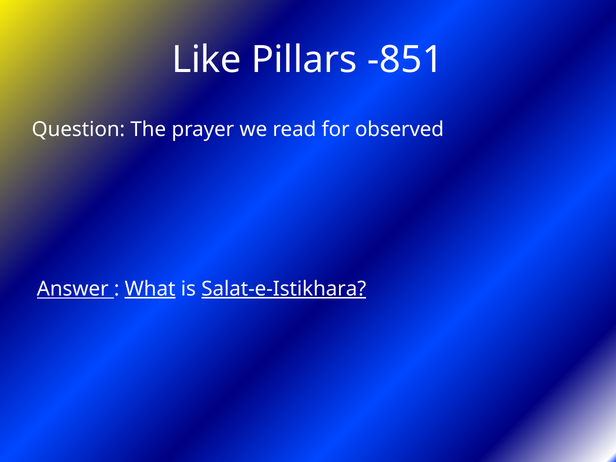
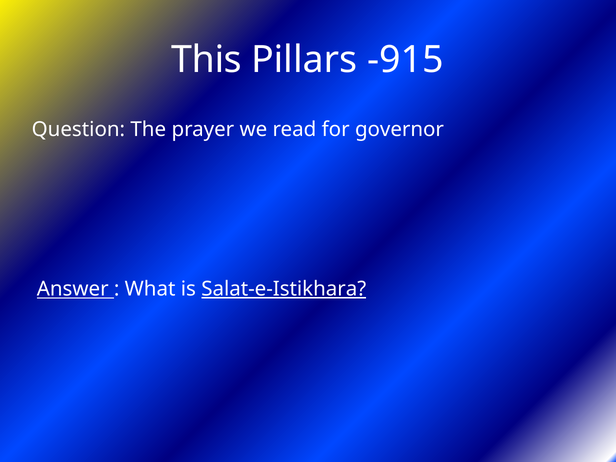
Like: Like -> This (207, 60)
-851: -851 -> -915 (406, 60)
observed: observed -> governor (399, 130)
What underline: present -> none (150, 289)
